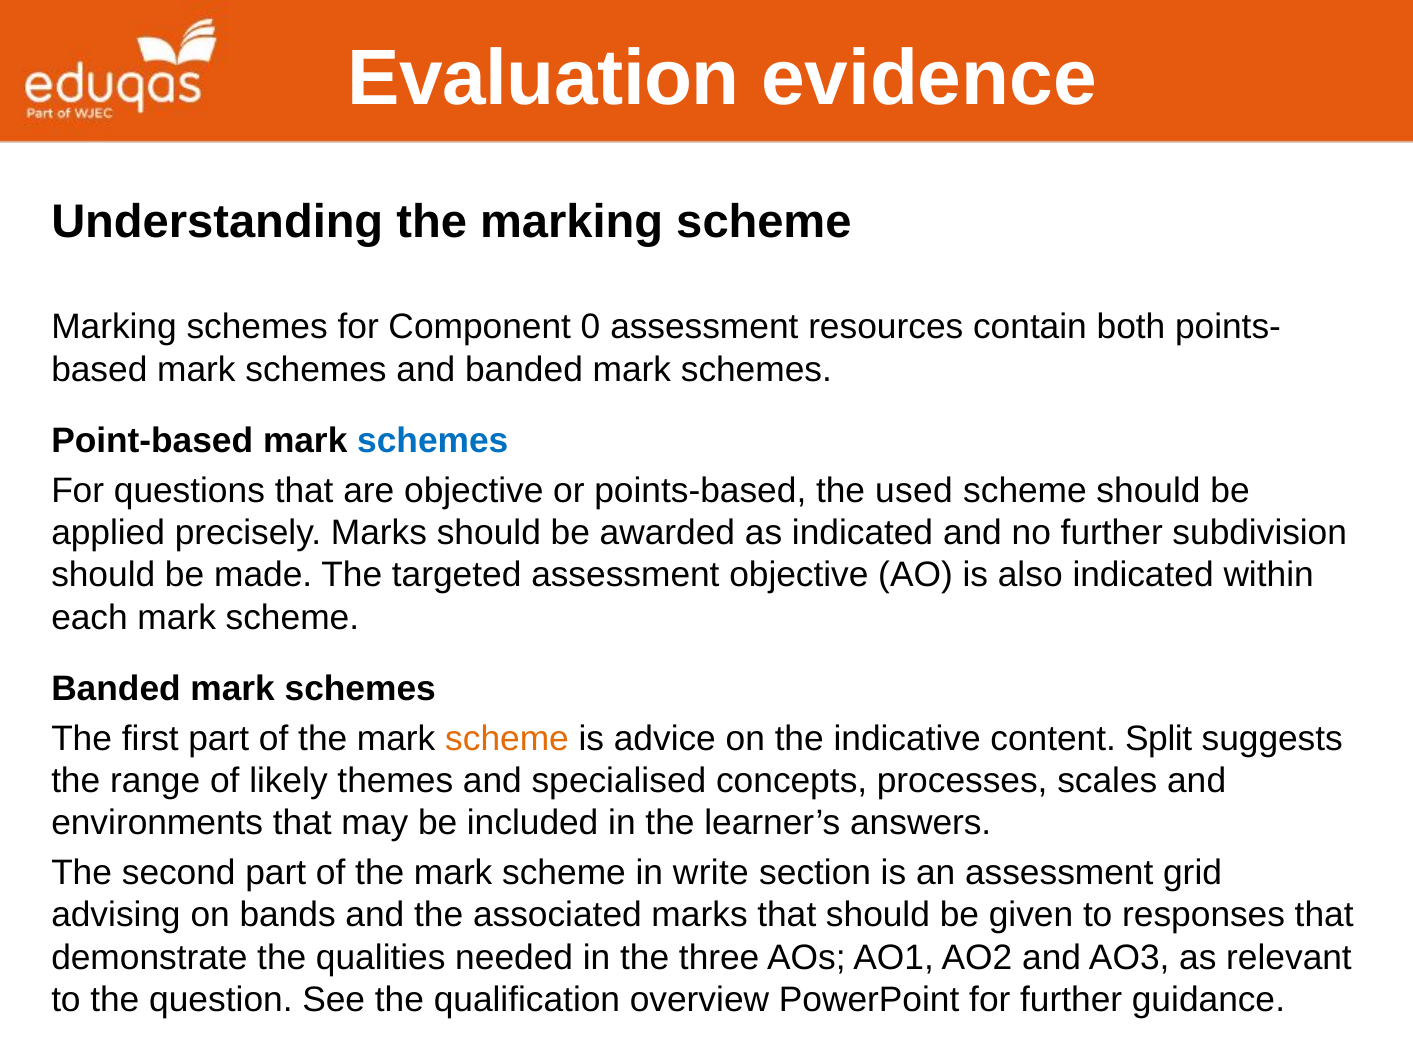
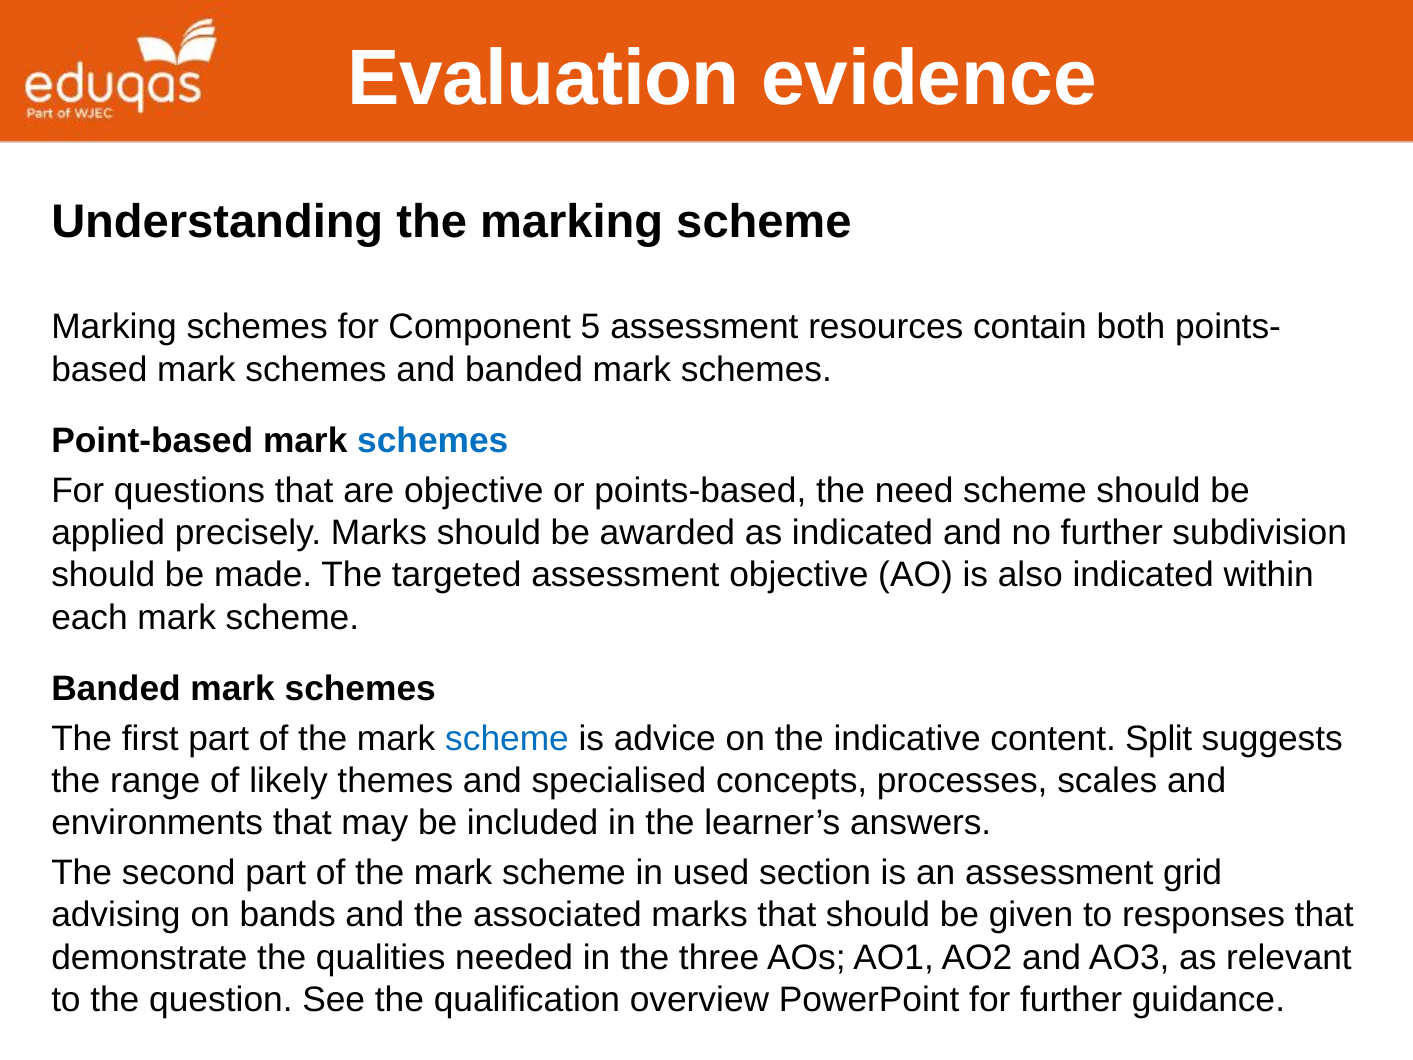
0: 0 -> 5 (590, 327)
used: used -> need (914, 490)
scheme colour: orange -> blue (507, 738)
write: write -> used (711, 873)
